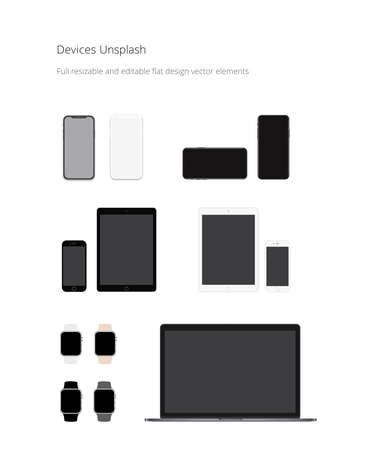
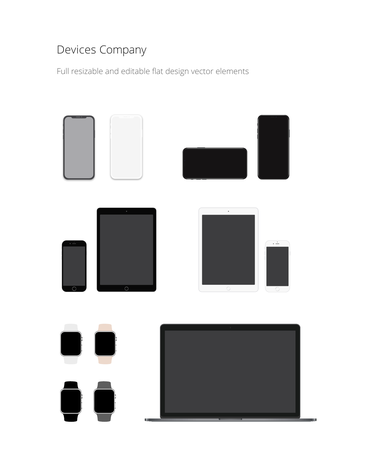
Unsplash: Unsplash -> Company (123, 50)
